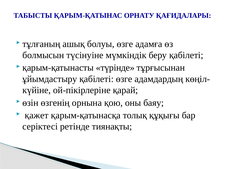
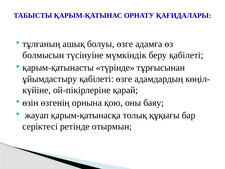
қажет: қажет -> жауап (37, 115)
тиянақты: тиянақты -> отырмын (112, 126)
